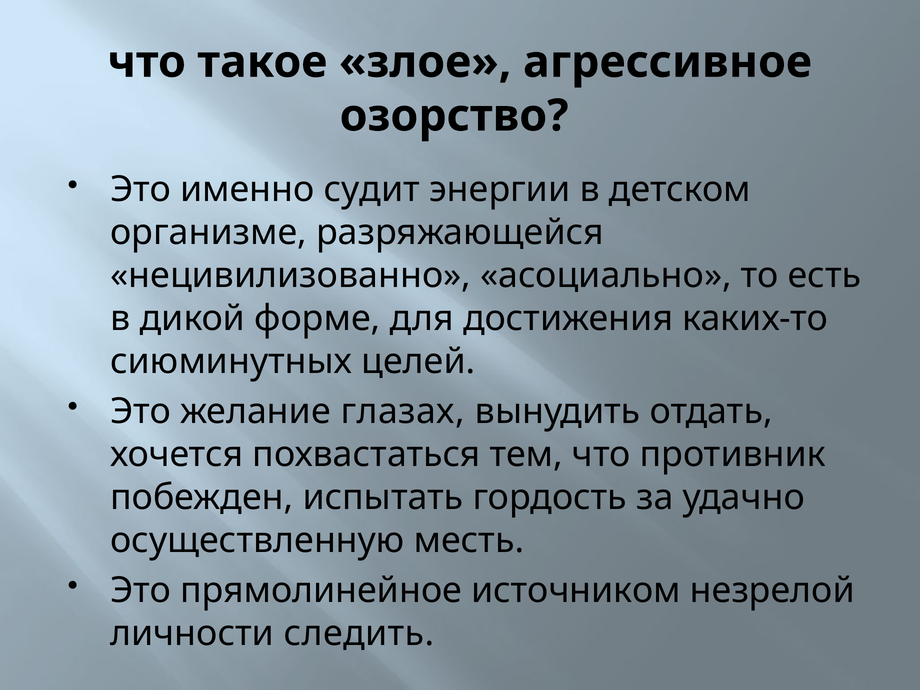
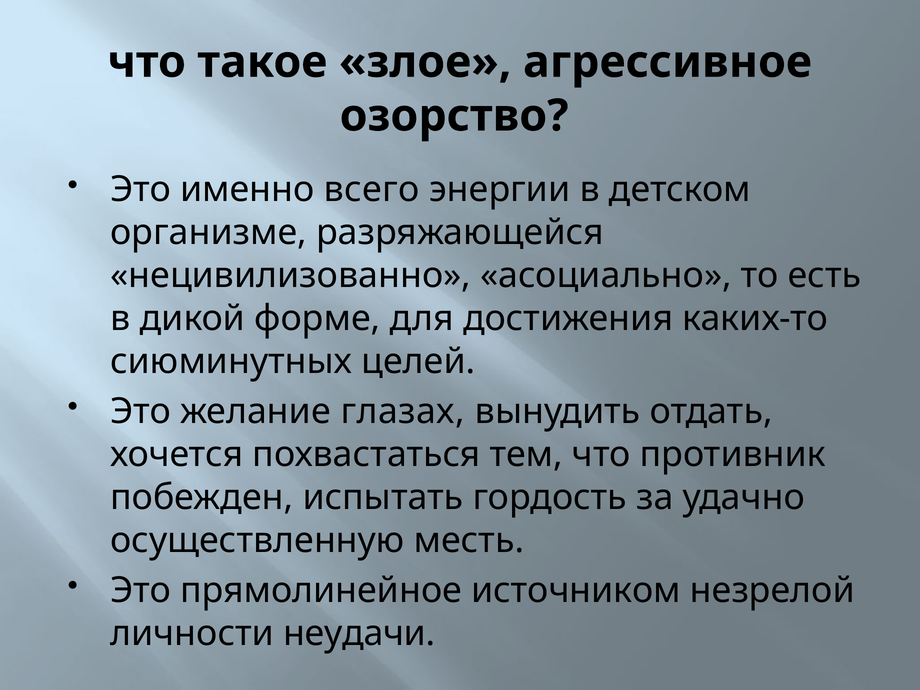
судит: судит -> всего (372, 190)
следить: следить -> неудачи (359, 633)
